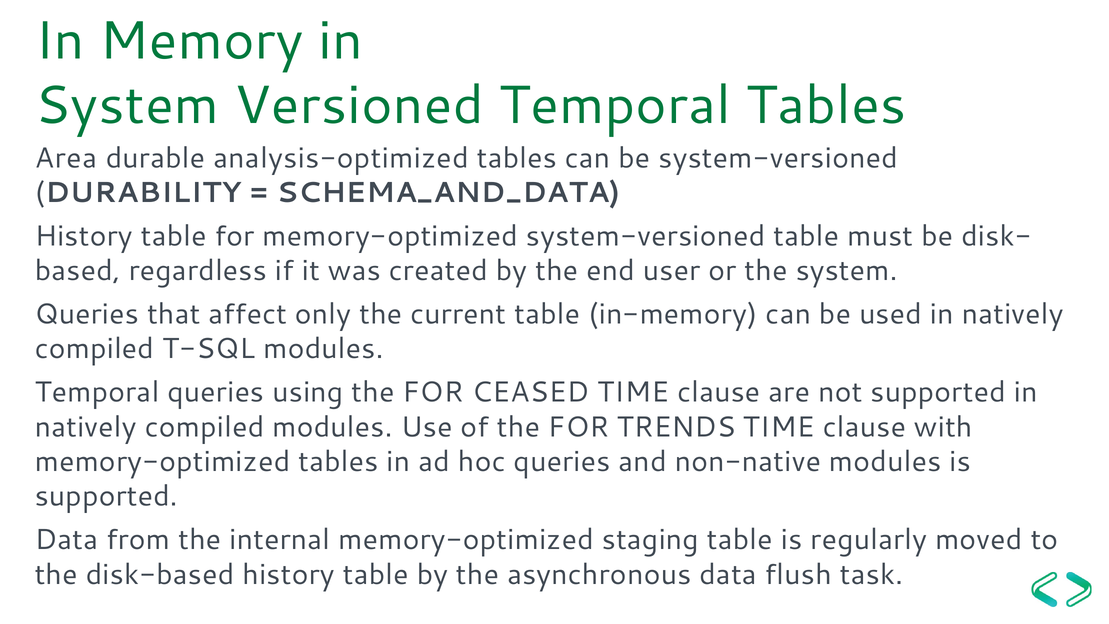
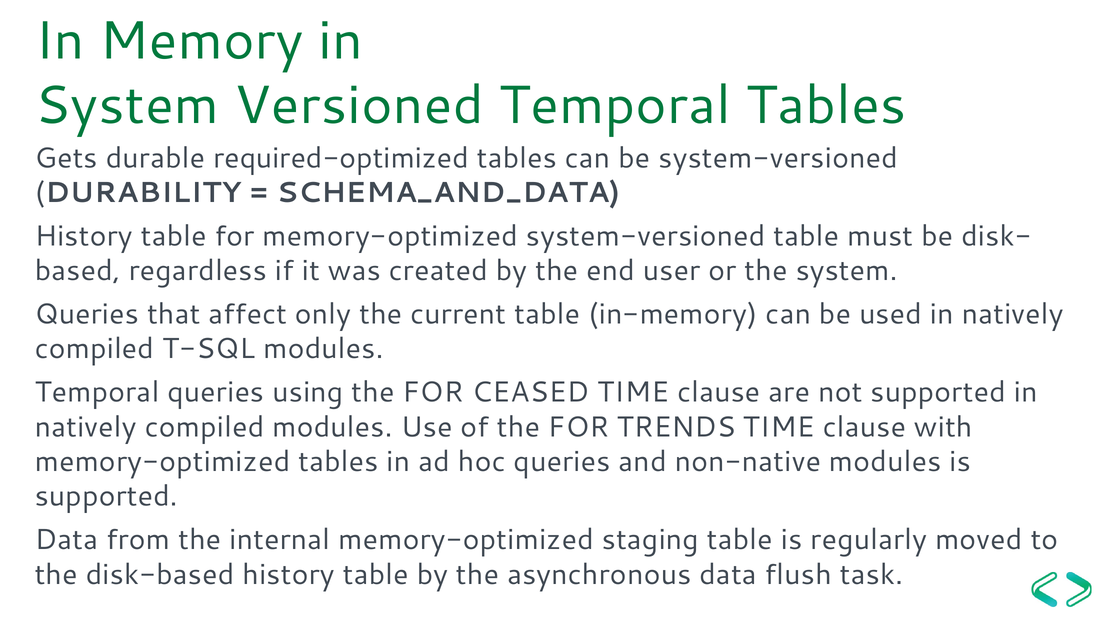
Area: Area -> Gets (66, 158)
analysis-optimized: analysis-optimized -> required-optimized (341, 158)
